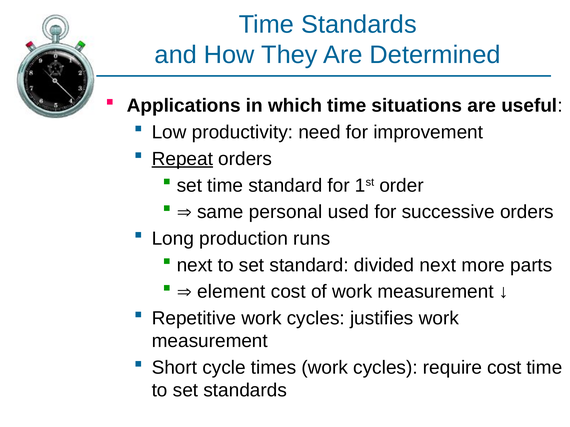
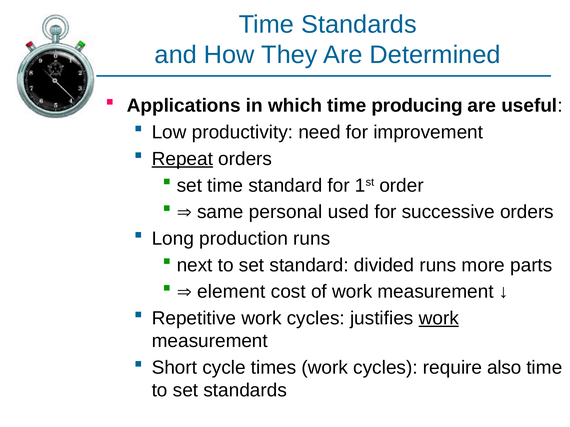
situations: situations -> producing (417, 106)
divided next: next -> runs (438, 265)
work underline: none -> present (439, 319)
require cost: cost -> also (504, 368)
